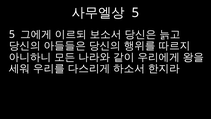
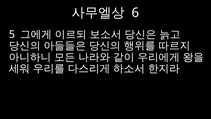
5: 5 -> 6 (135, 13)
